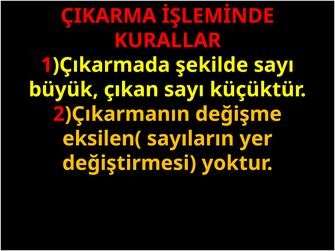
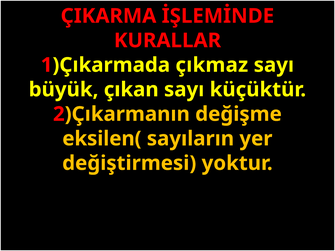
şekilde: şekilde -> çıkmaz (212, 65)
